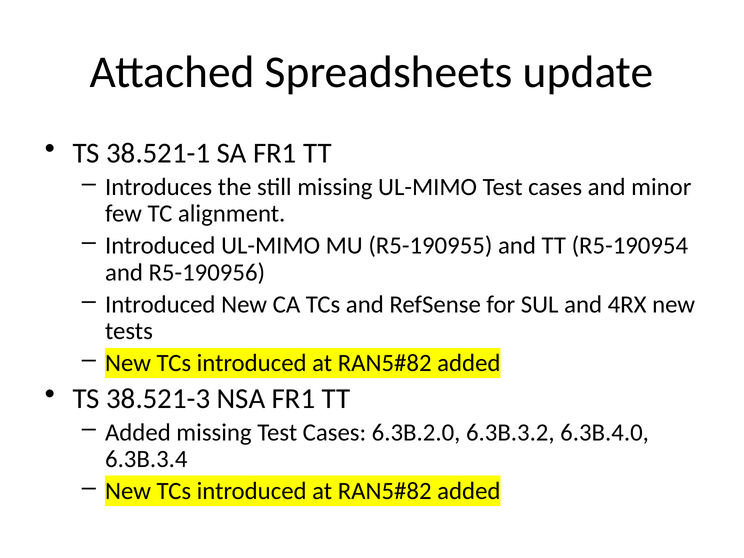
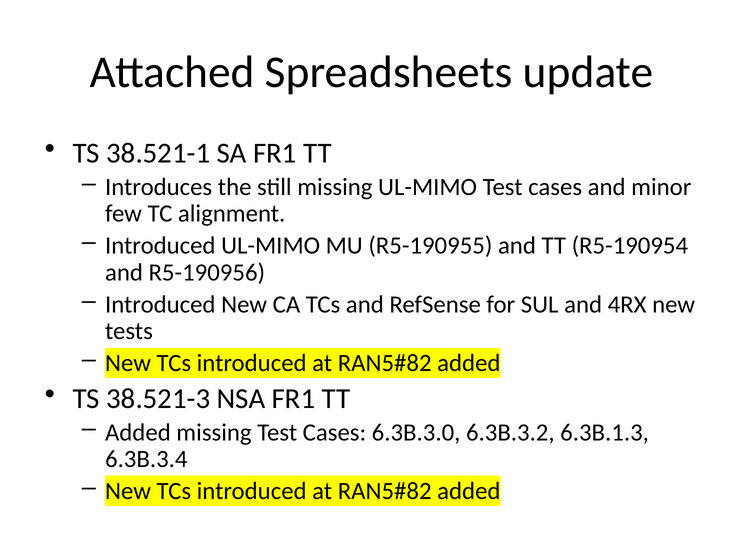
6.3B.2.0: 6.3B.2.0 -> 6.3B.3.0 (416, 432)
6.3B.4.0: 6.3B.4.0 -> 6.3B.1.3 (605, 432)
